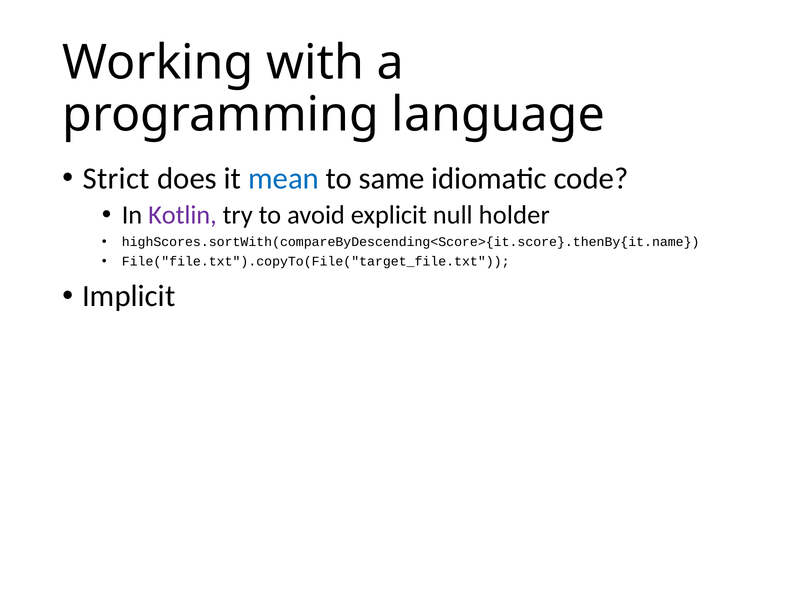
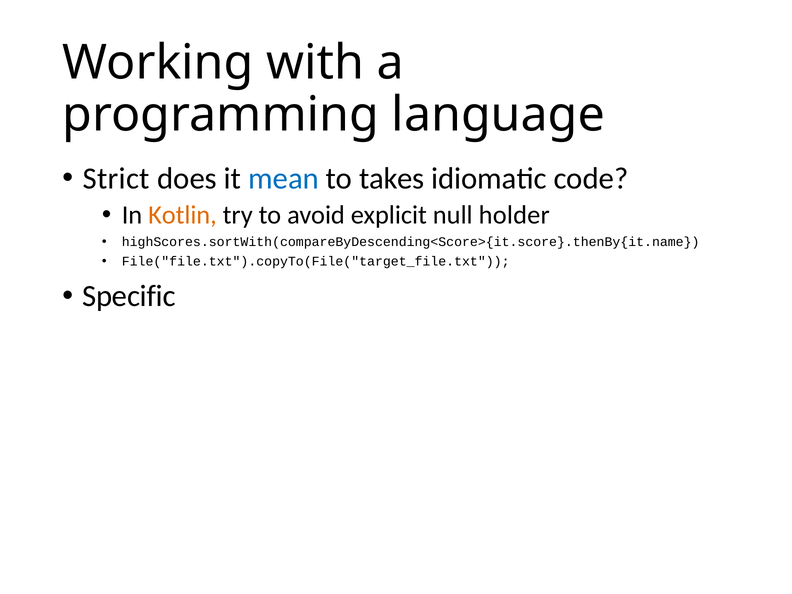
same: same -> takes (392, 179)
Kotlin colour: purple -> orange (182, 215)
Implicit: Implicit -> Specific (129, 296)
